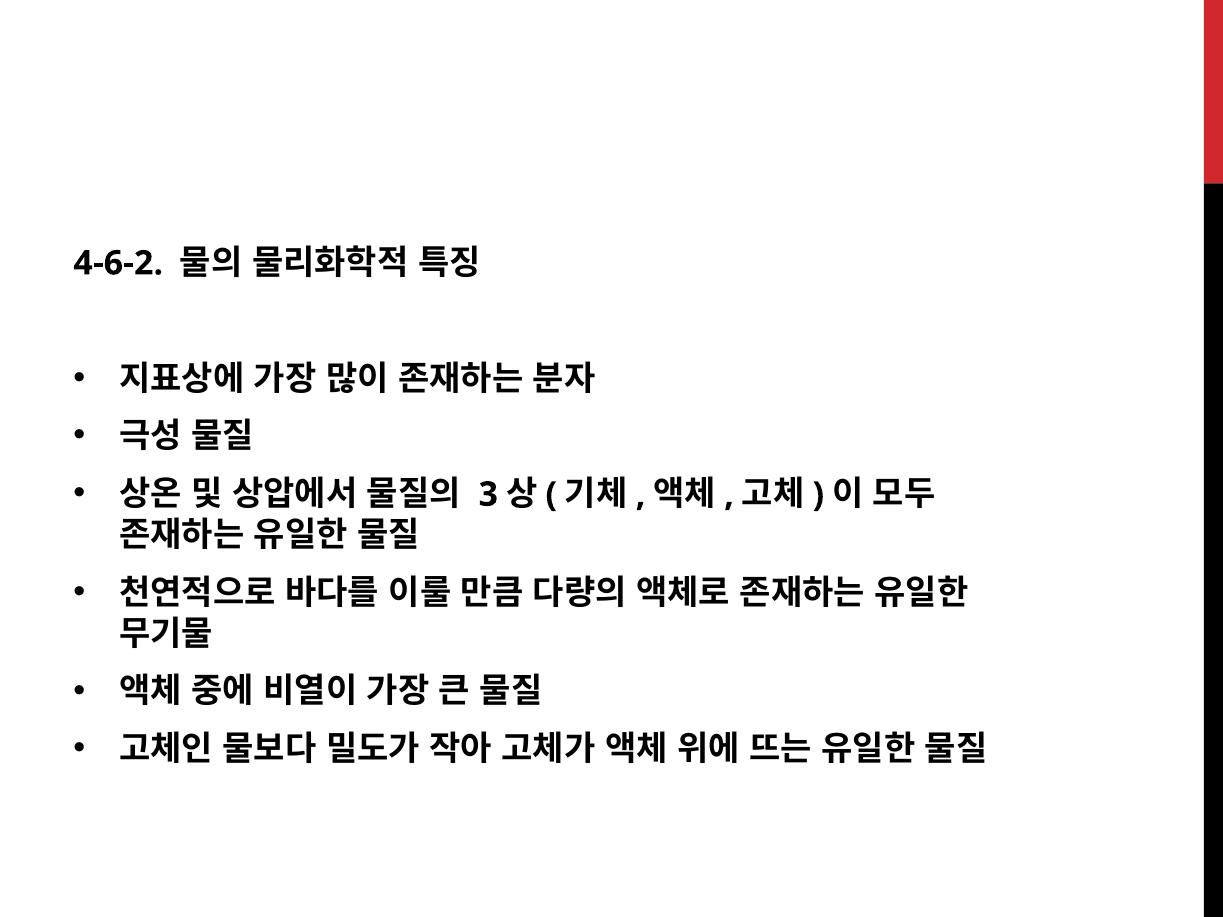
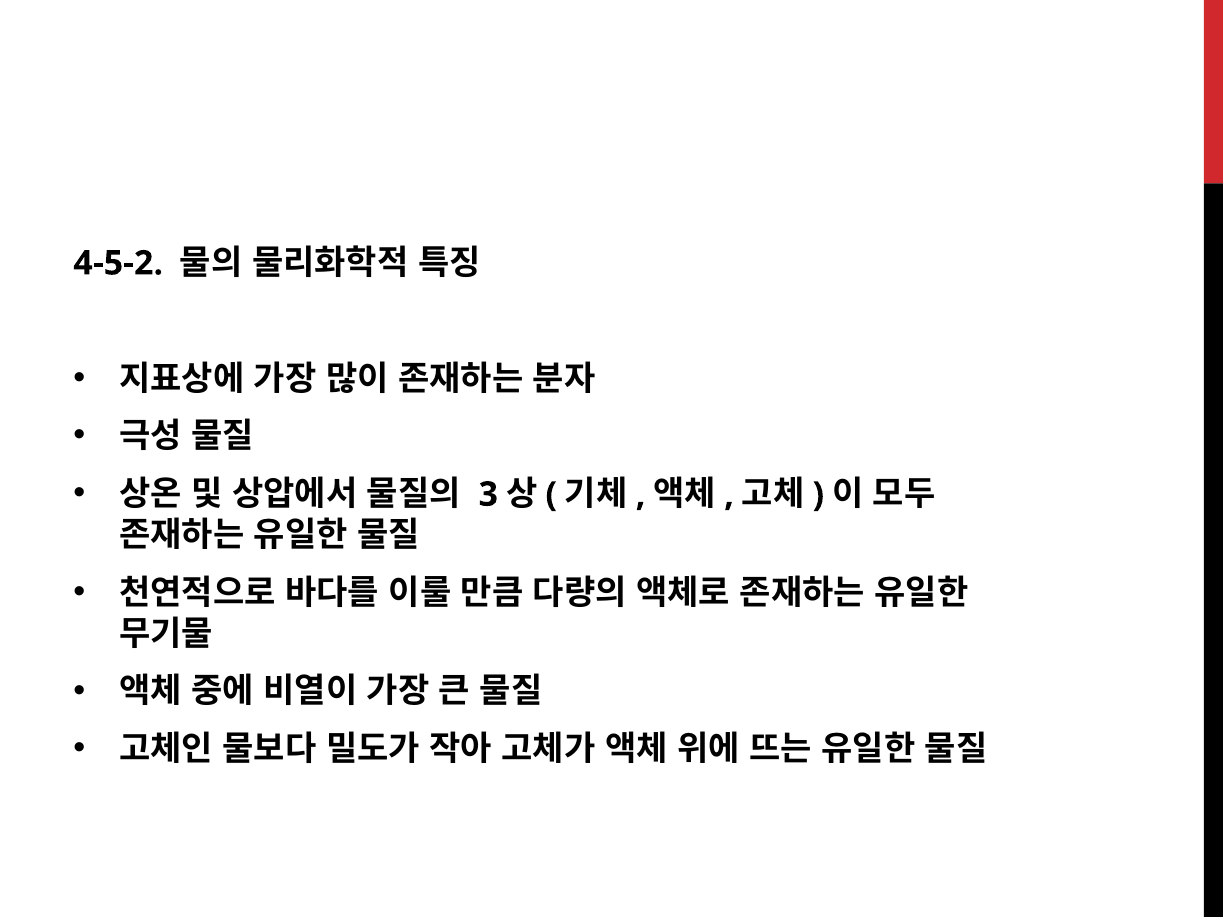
4-6-2: 4-6-2 -> 4-5-2 (118, 263)
